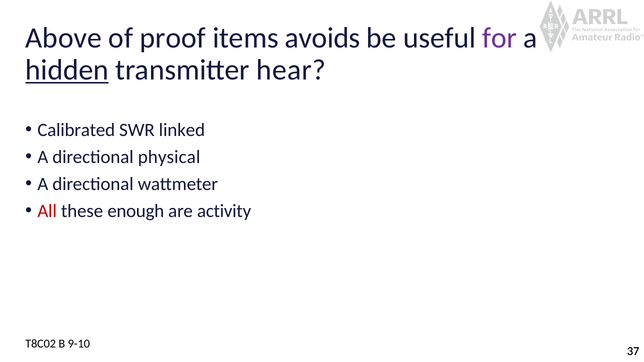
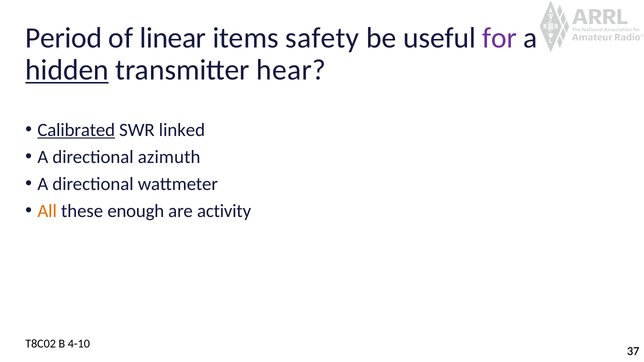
Above: Above -> Period (64, 38)
proof: proof -> linear (173, 38)
avoids: avoids -> safety (322, 38)
Calibrated underline: none -> present (76, 130)
physical: physical -> azimuth (169, 157)
All colour: red -> orange (47, 211)
9-10: 9-10 -> 4-10 (79, 344)
